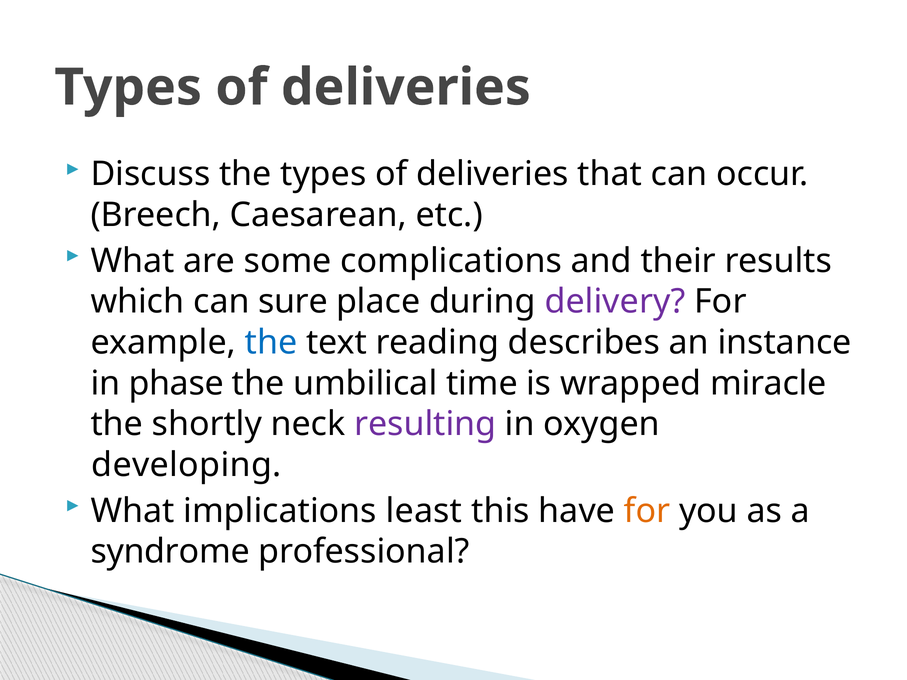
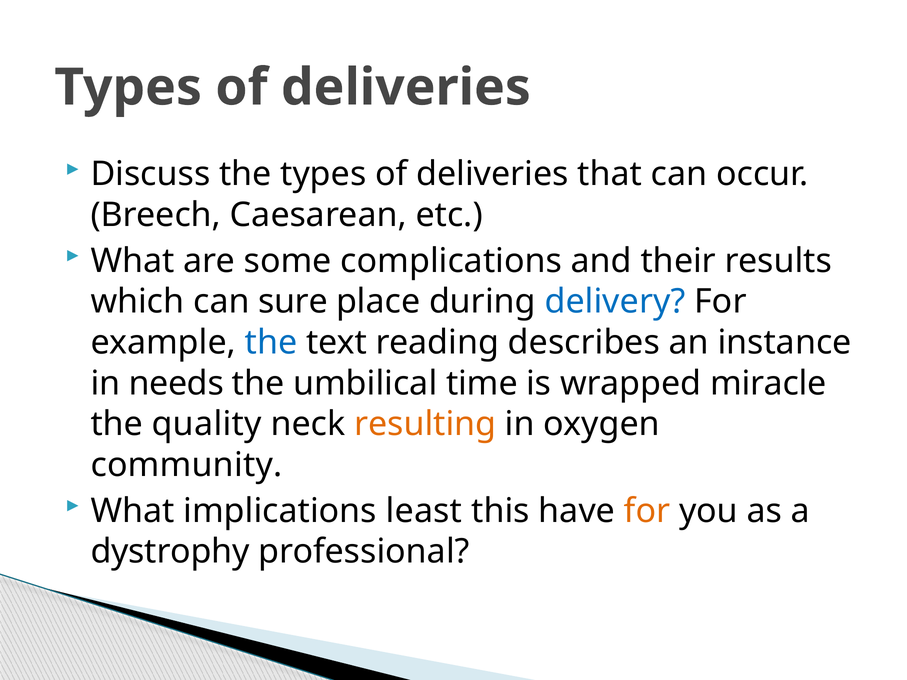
delivery colour: purple -> blue (615, 302)
phase: phase -> needs (176, 383)
shortly: shortly -> quality (207, 424)
resulting colour: purple -> orange (425, 424)
developing: developing -> community (186, 465)
syndrome: syndrome -> dystrophy (170, 552)
